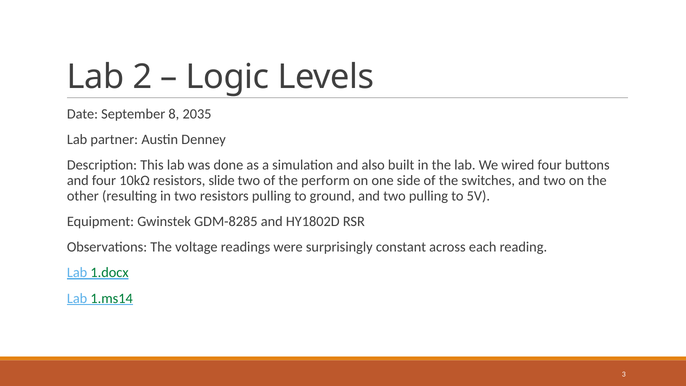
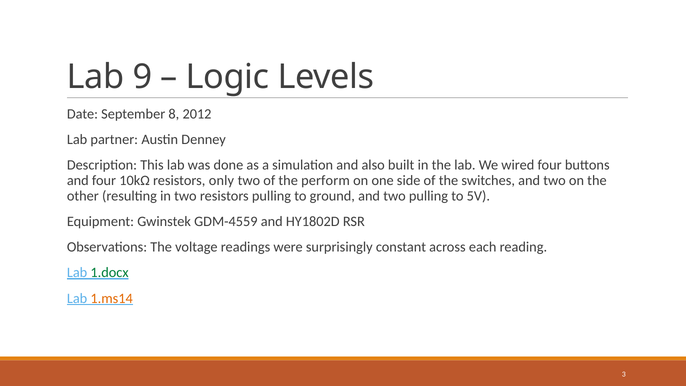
2: 2 -> 9 (142, 77)
2035: 2035 -> 2012 (197, 114)
slide: slide -> only (221, 180)
GDM-8285: GDM-8285 -> GDM-4559 (226, 221)
1.ms14 colour: green -> orange (112, 298)
